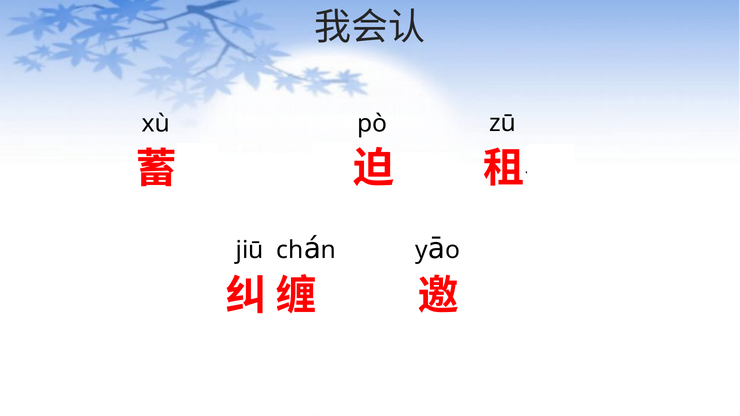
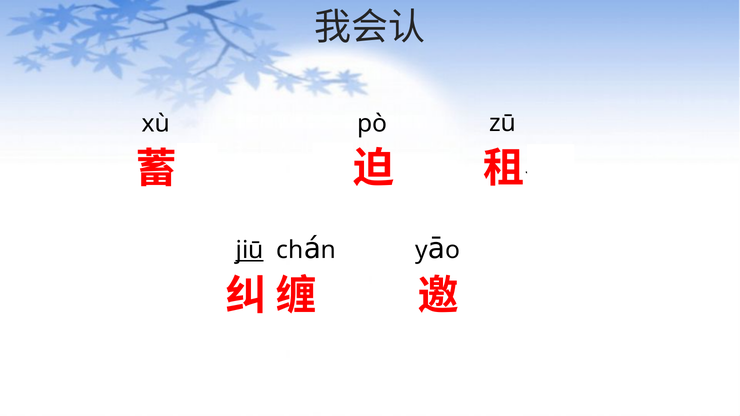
jiū underline: none -> present (250, 250)
